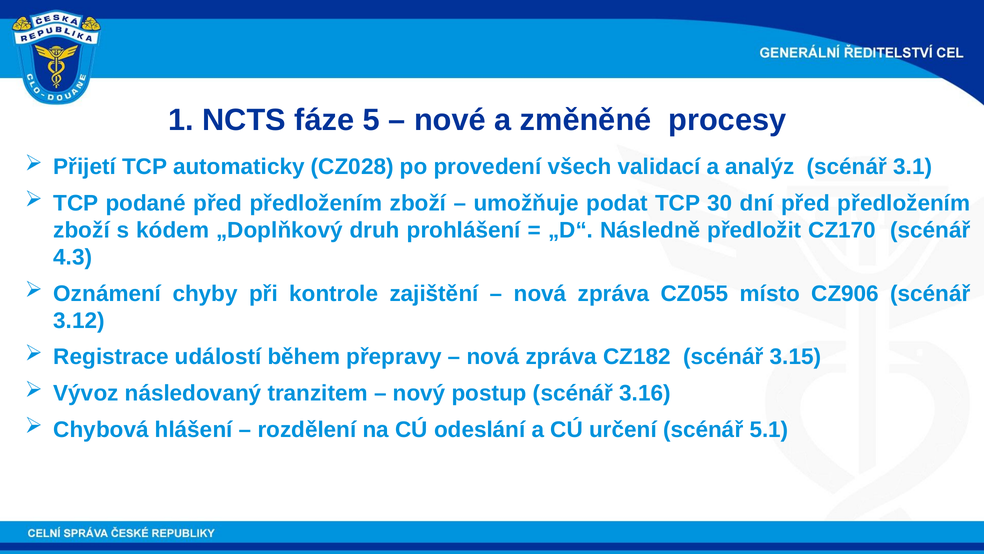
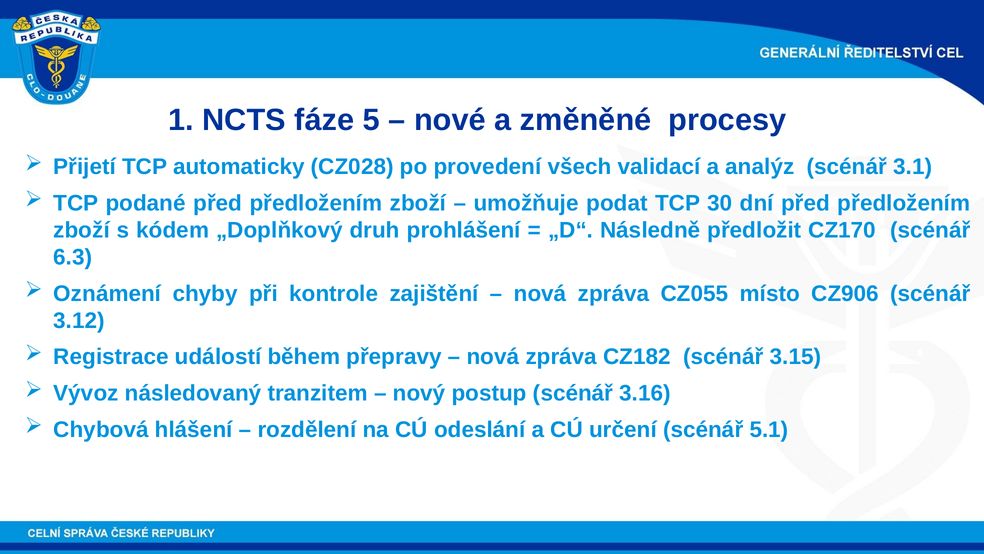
4.3: 4.3 -> 6.3 (73, 257)
